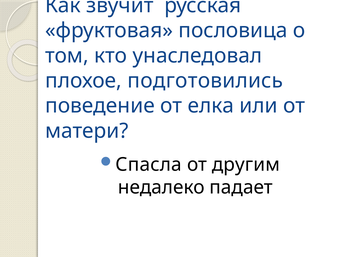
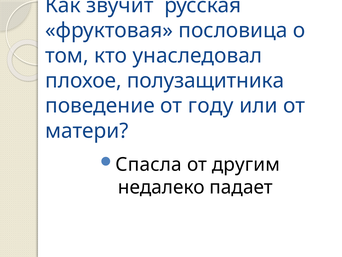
подготовились: подготовились -> полузащитника (205, 81)
елка: елка -> году (211, 106)
